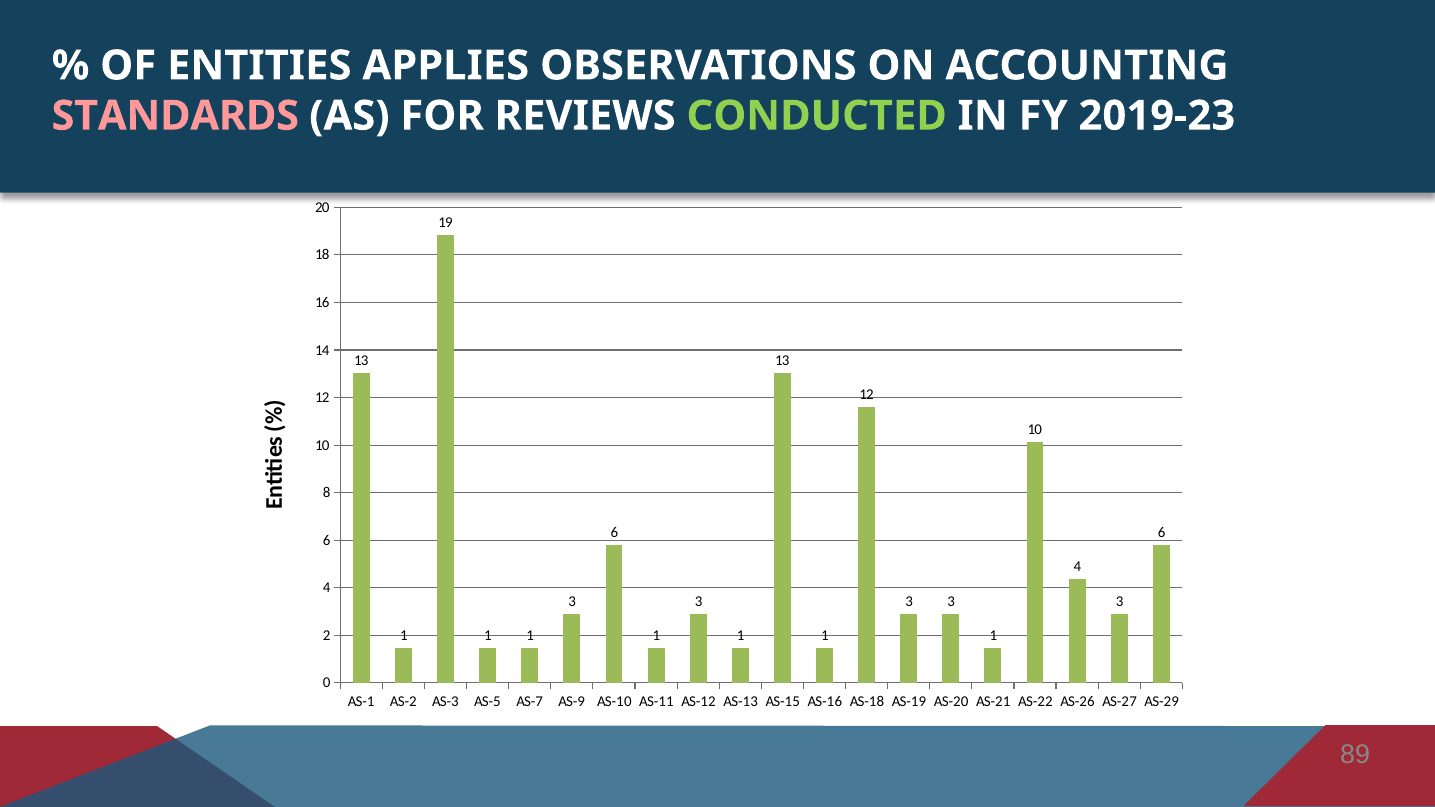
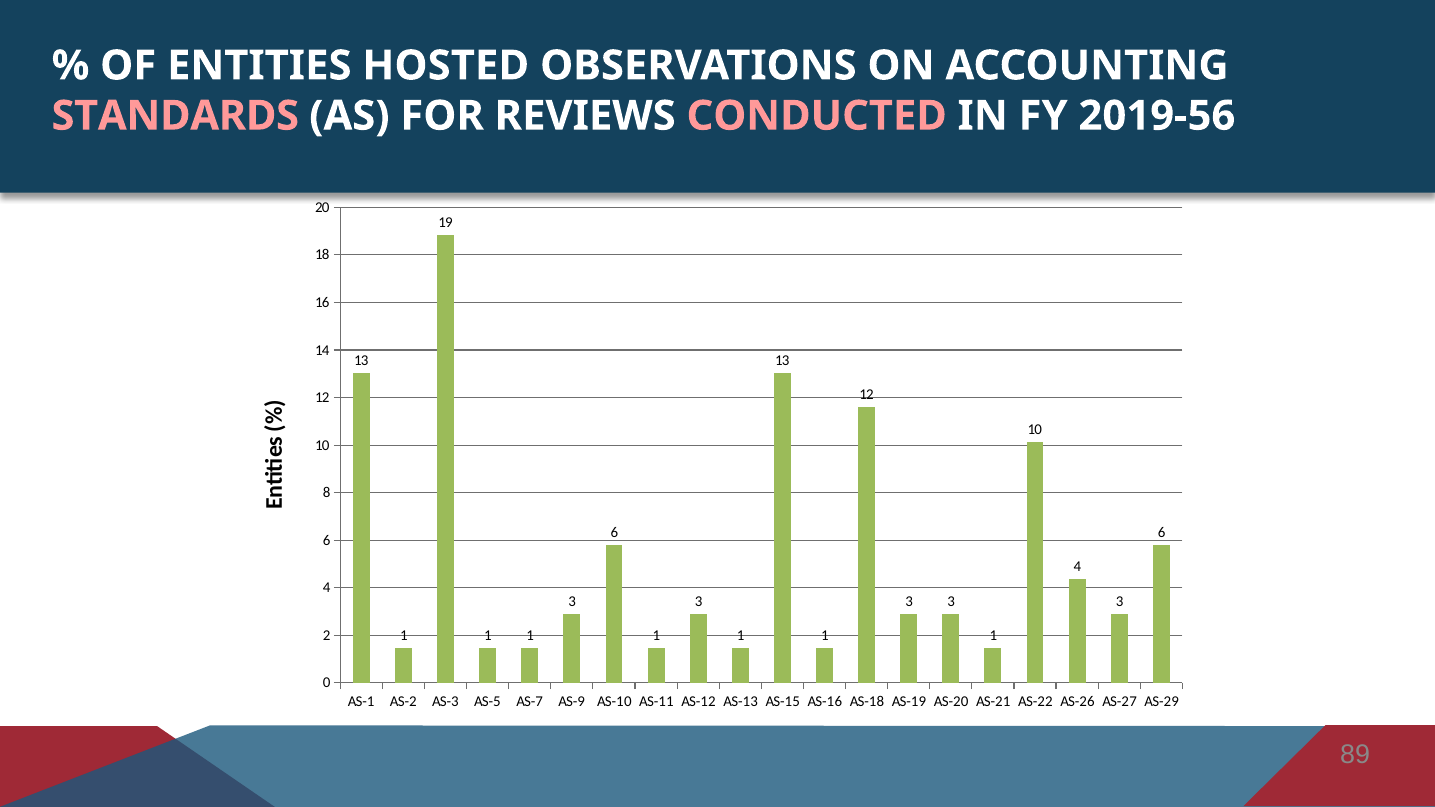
APPLIES: APPLIES -> HOSTED (446, 66)
CONDUCTED colour: light green -> pink (817, 116)
2019-23: 2019-23 -> 2019-56 (1157, 116)
